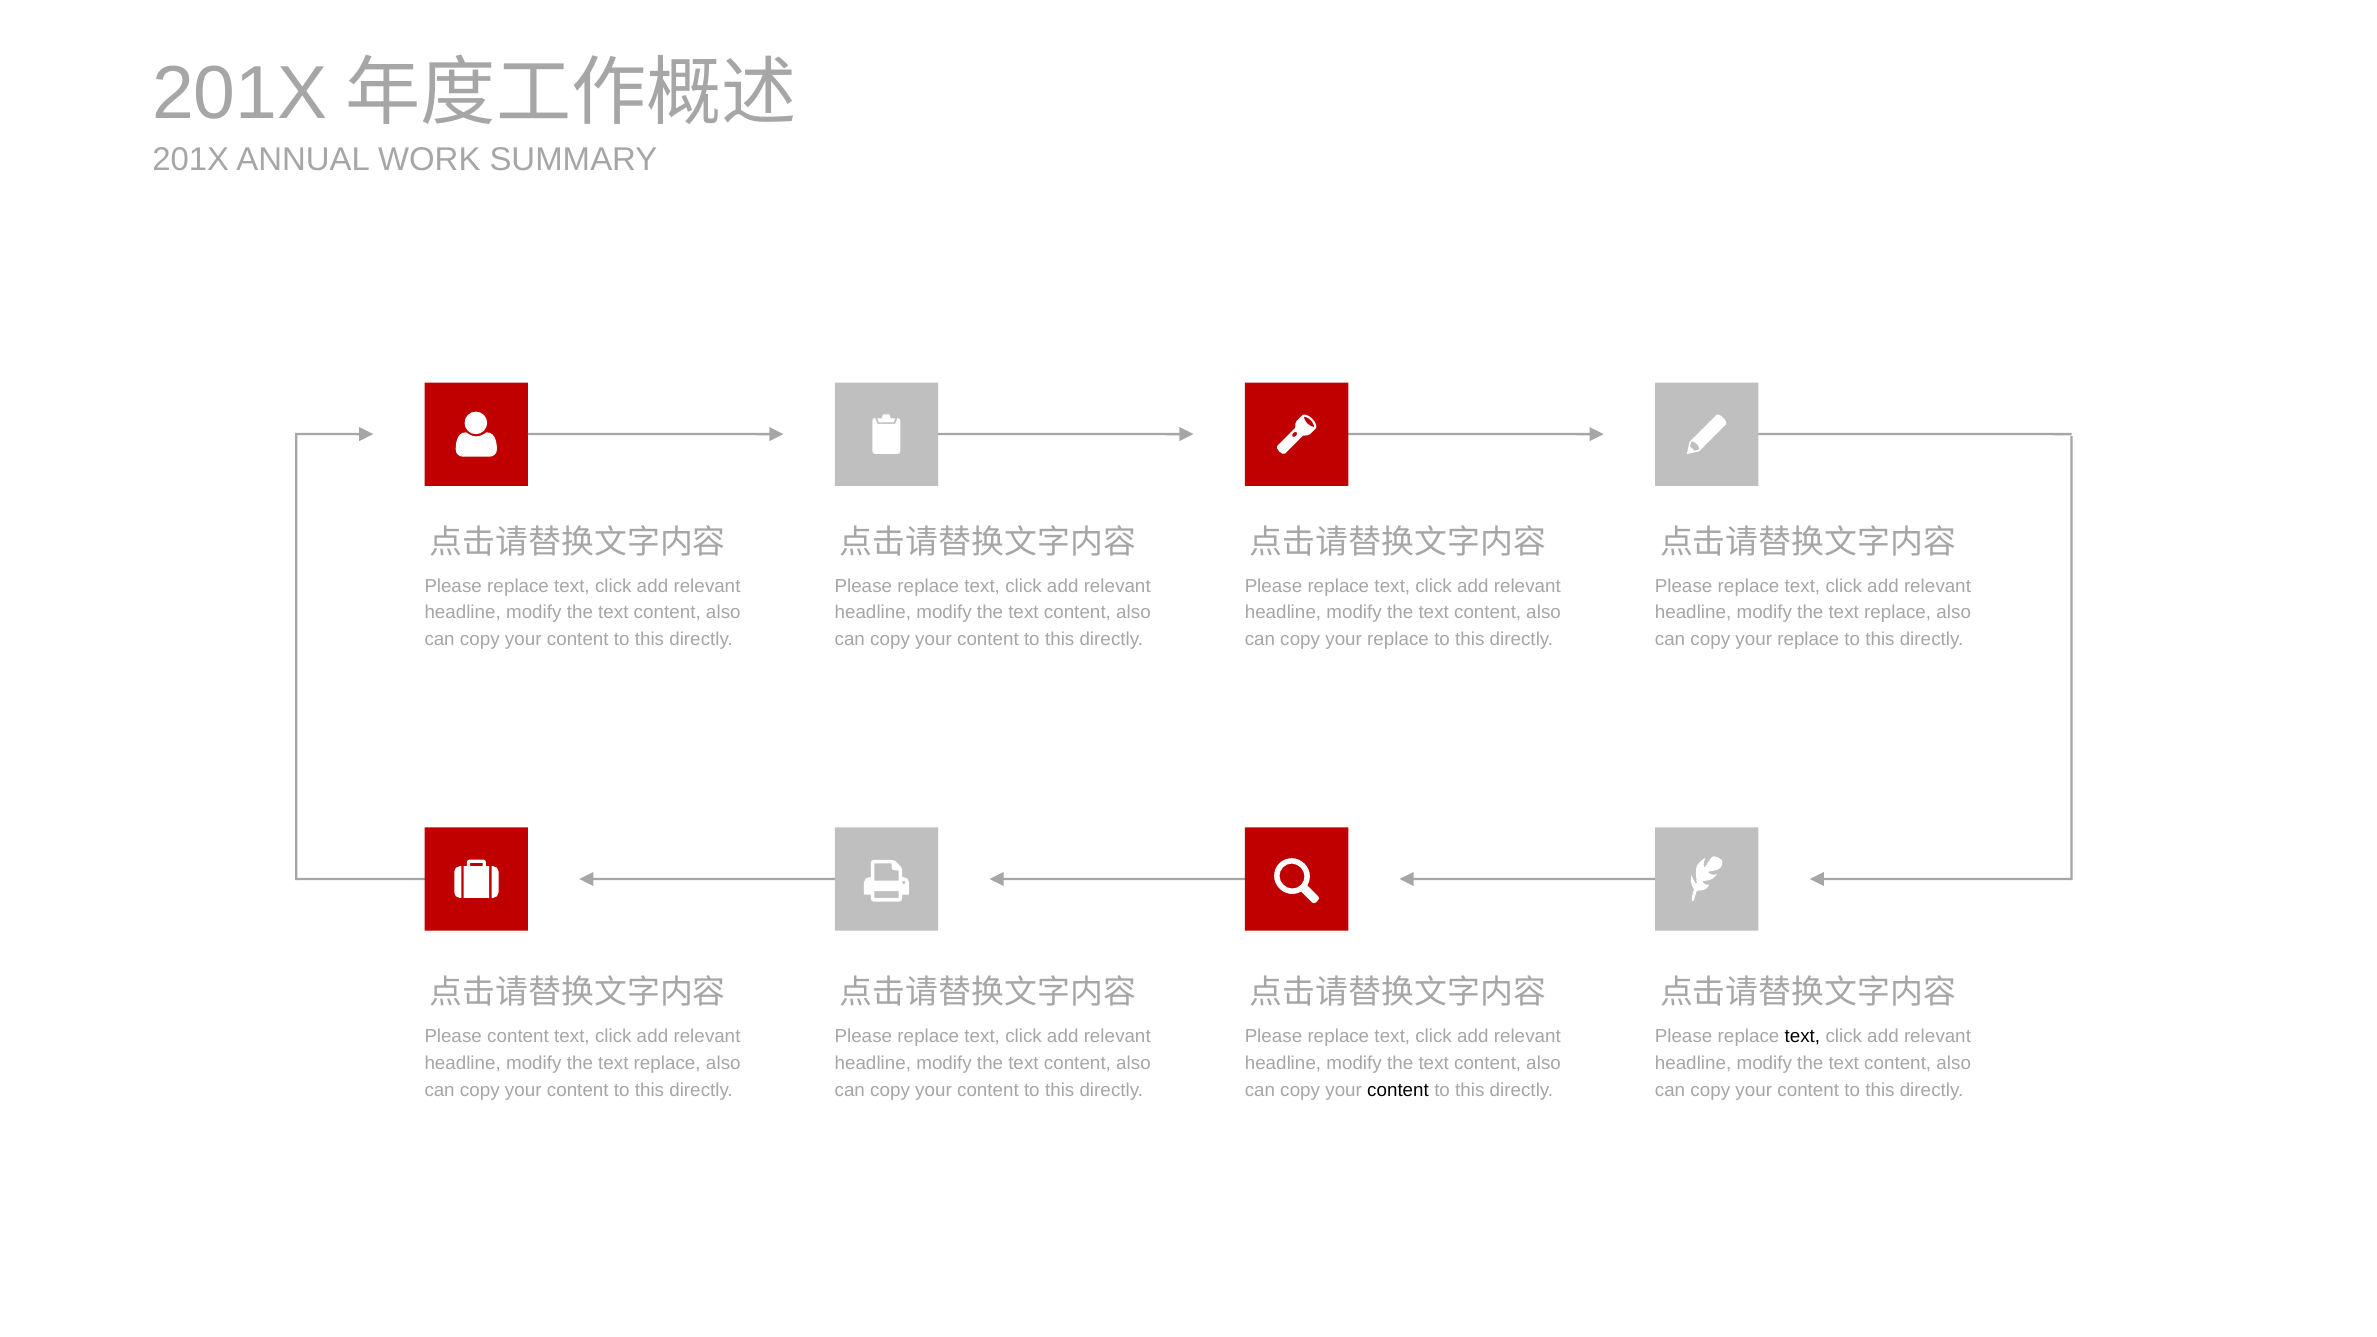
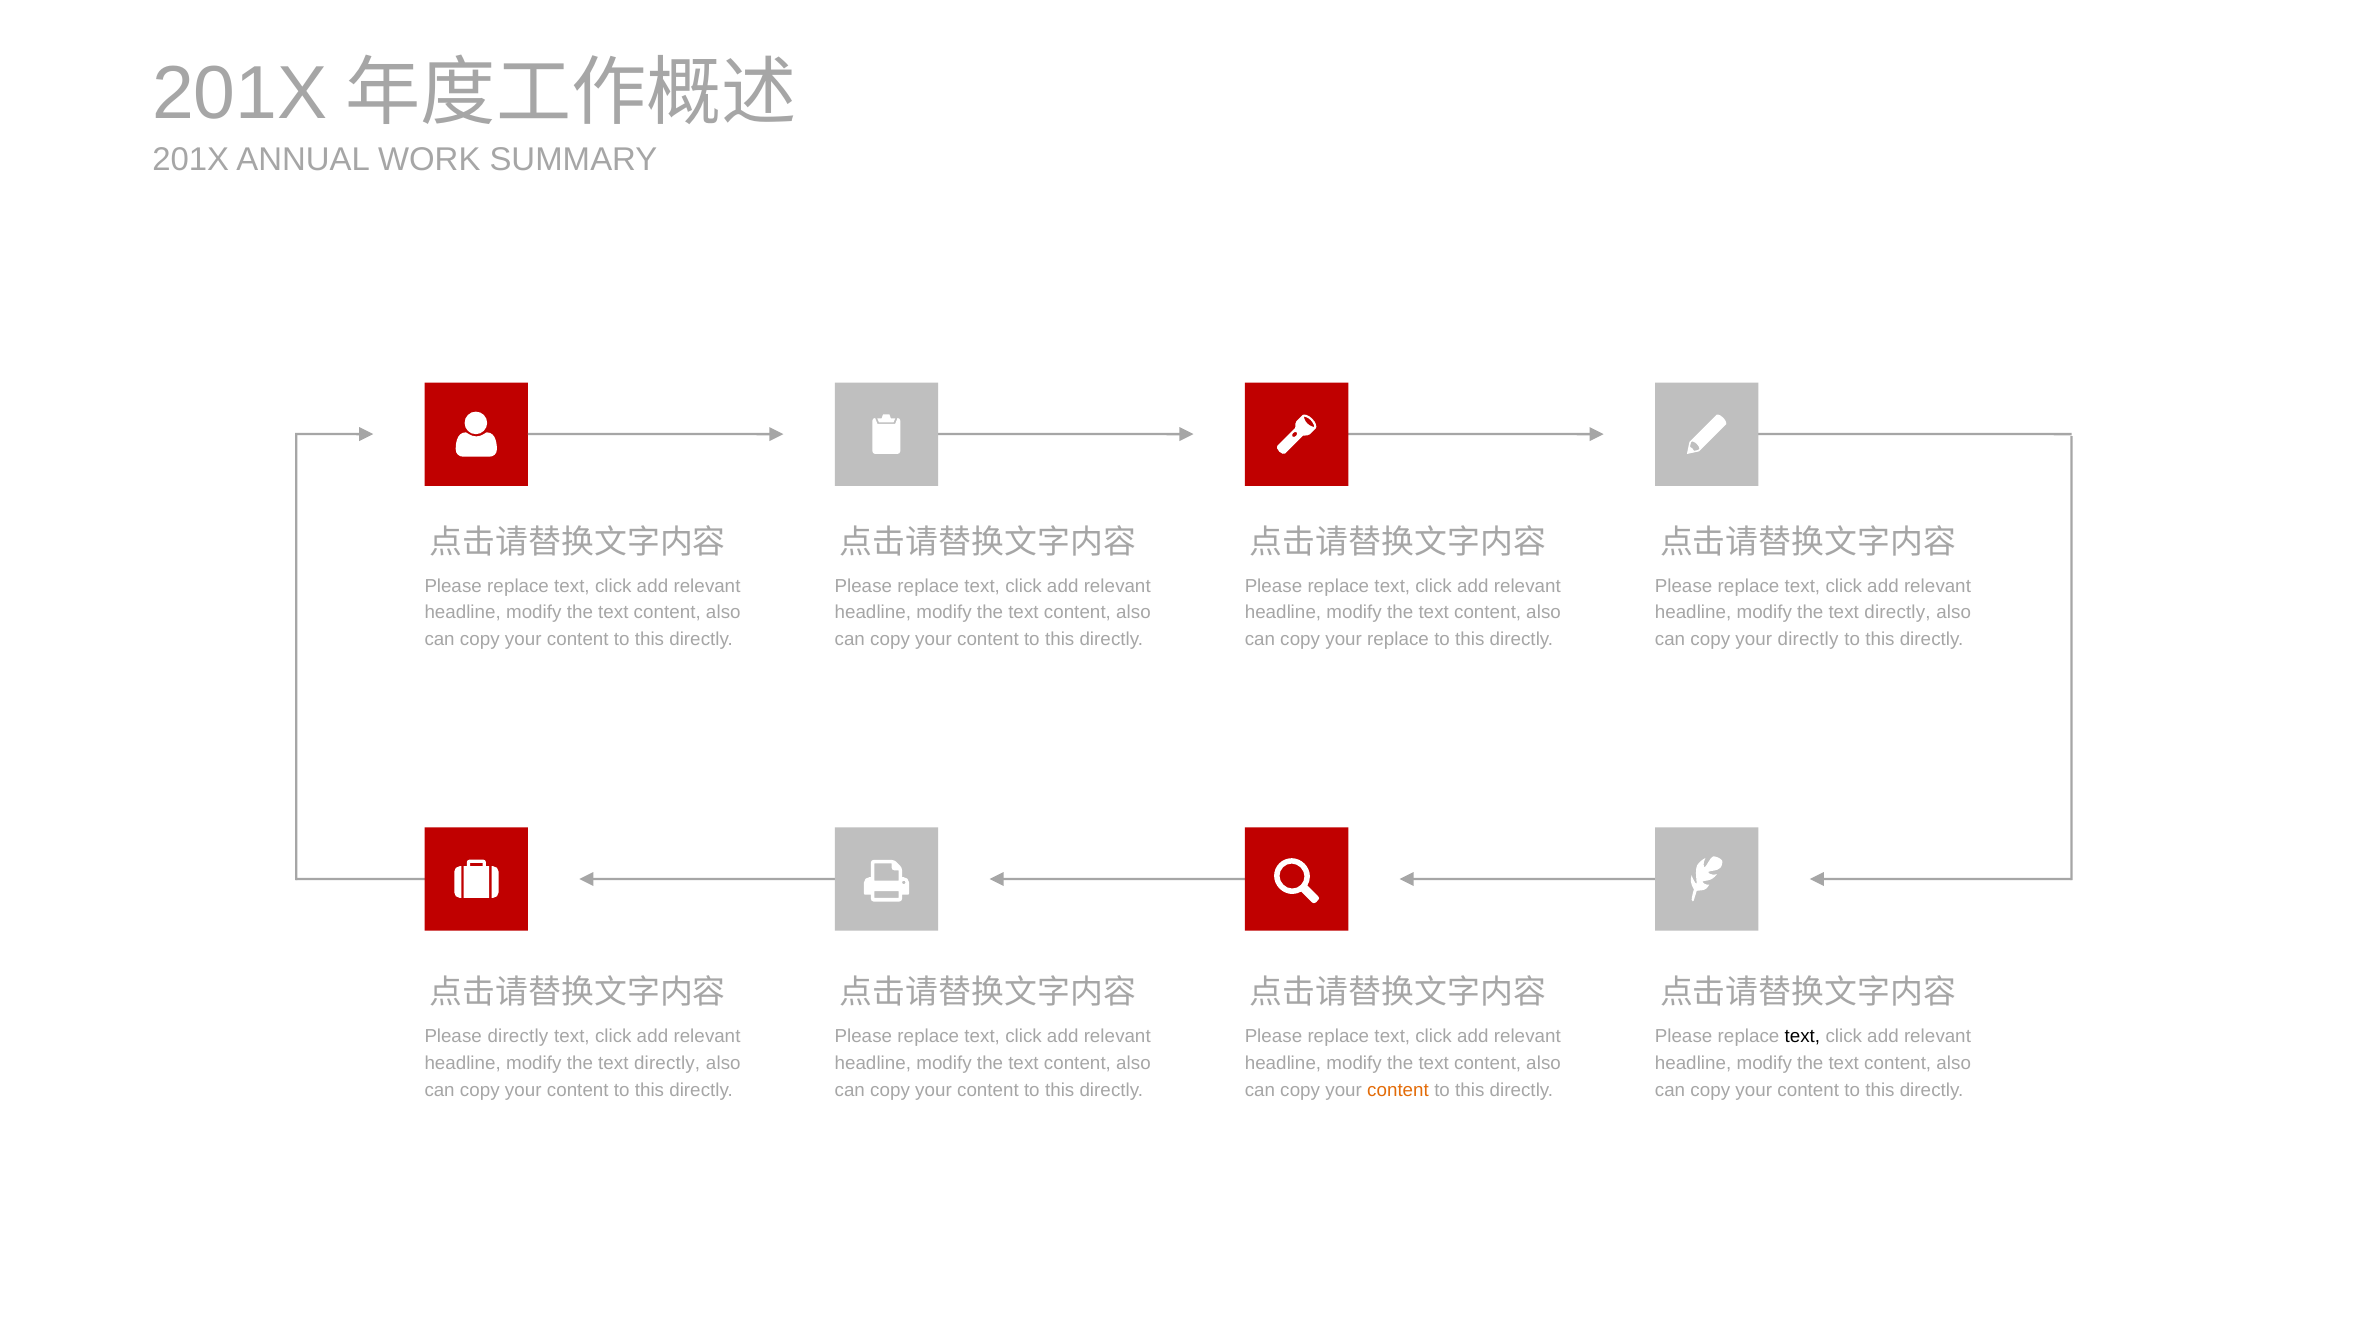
replace: replace -> directly (1898, 613)
replace: replace -> directly (1808, 640)
Please content: content -> directly (518, 1036)
replace: replace -> directly (667, 1063)
content colour: black -> orange (1398, 1090)
